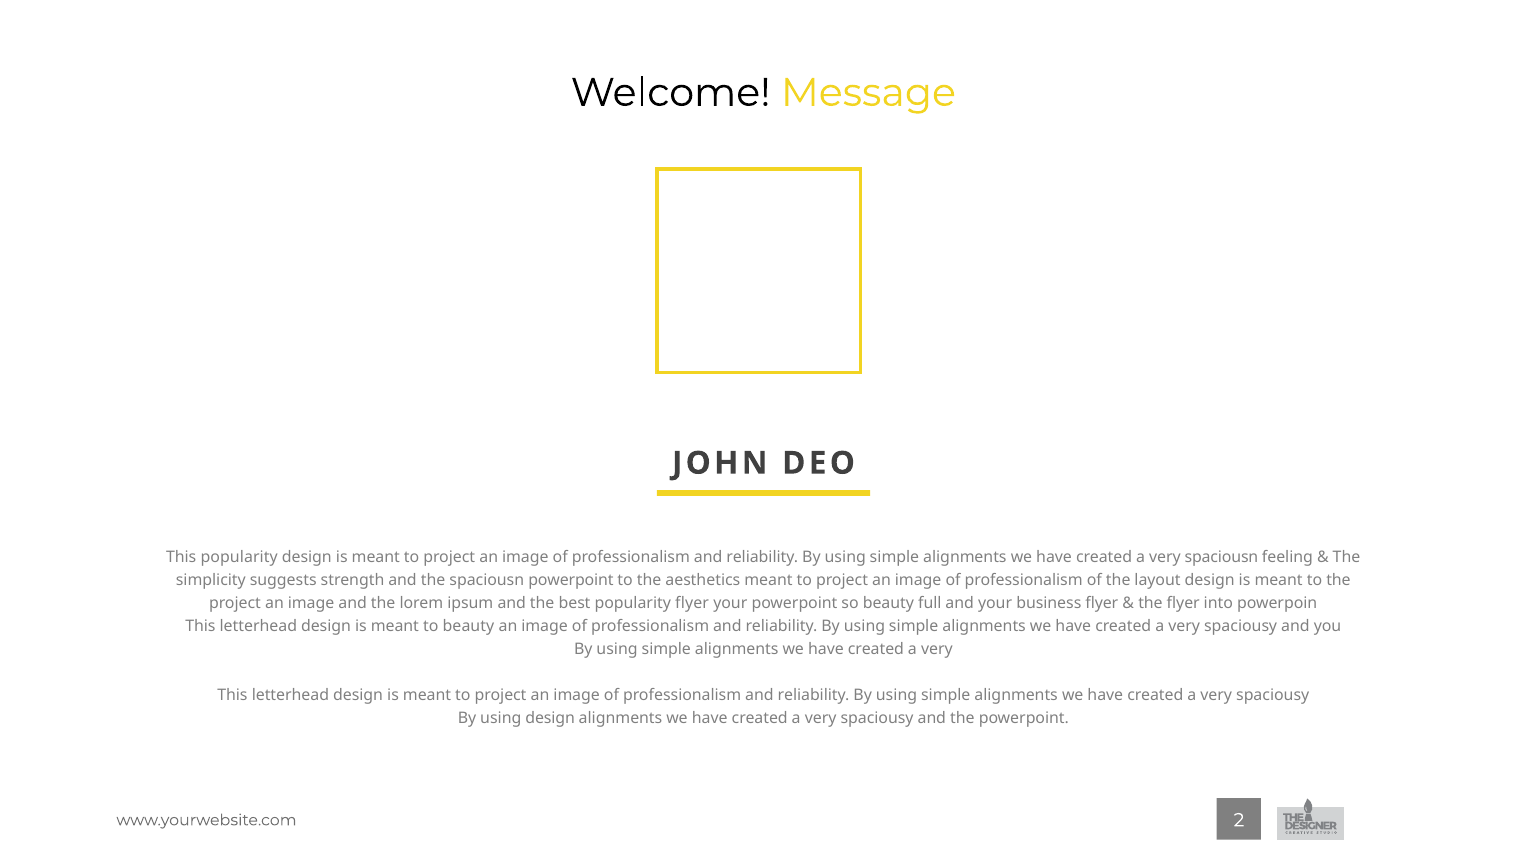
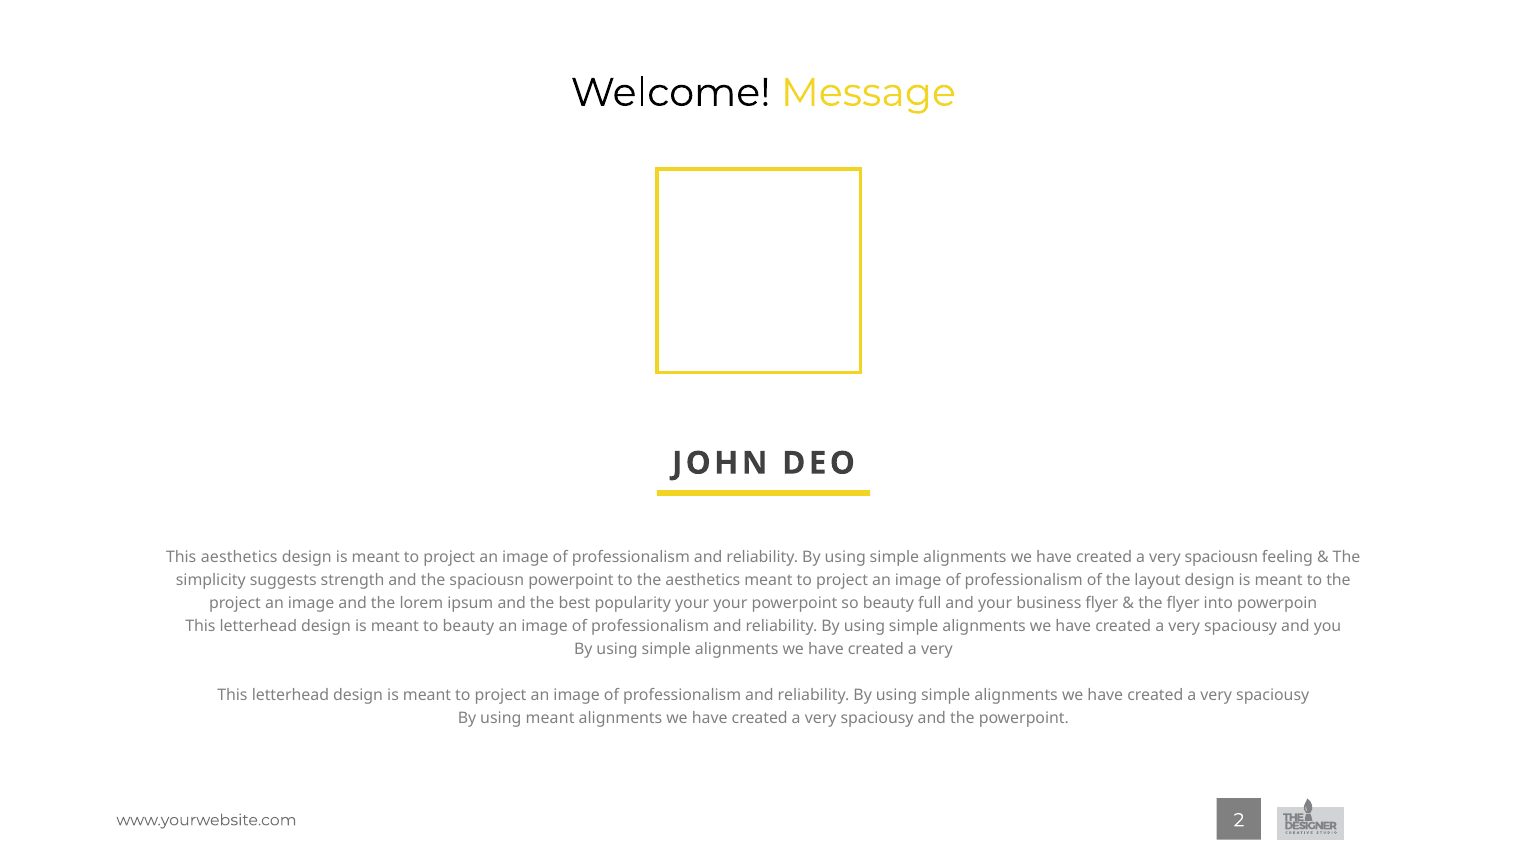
This popularity: popularity -> aesthetics (239, 558)
popularity flyer: flyer -> your (692, 603)
using design: design -> meant (550, 718)
